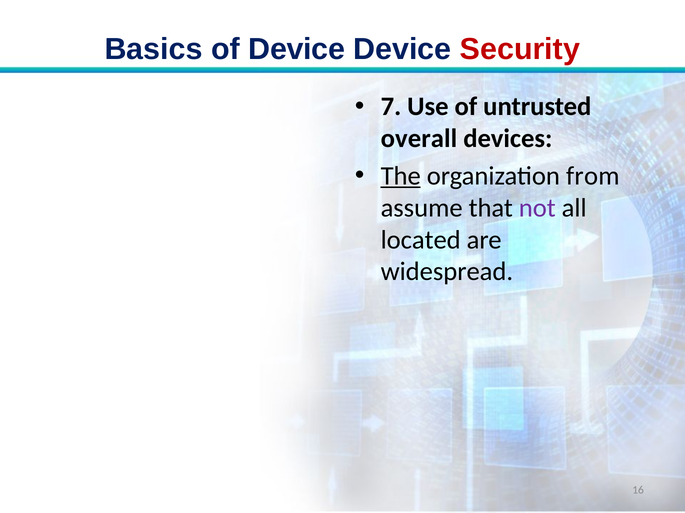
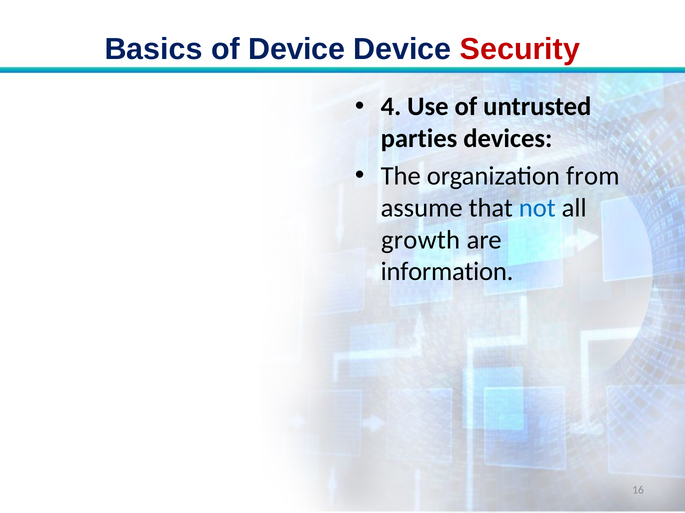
7: 7 -> 4 (391, 107)
overall: overall -> parties (419, 139)
The underline: present -> none (401, 176)
not colour: purple -> blue (537, 208)
located: located -> growth (421, 240)
widespread: widespread -> information (447, 272)
